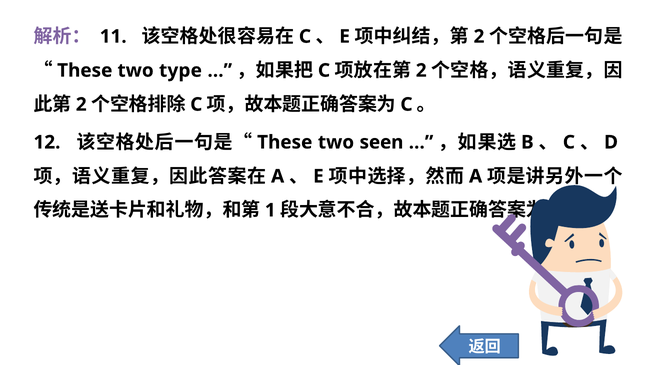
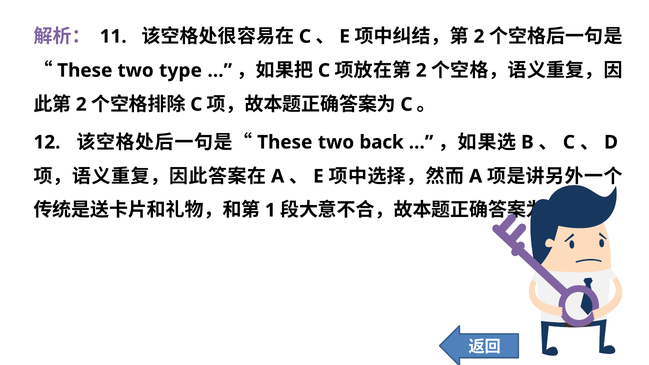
seen: seen -> back (382, 142)
